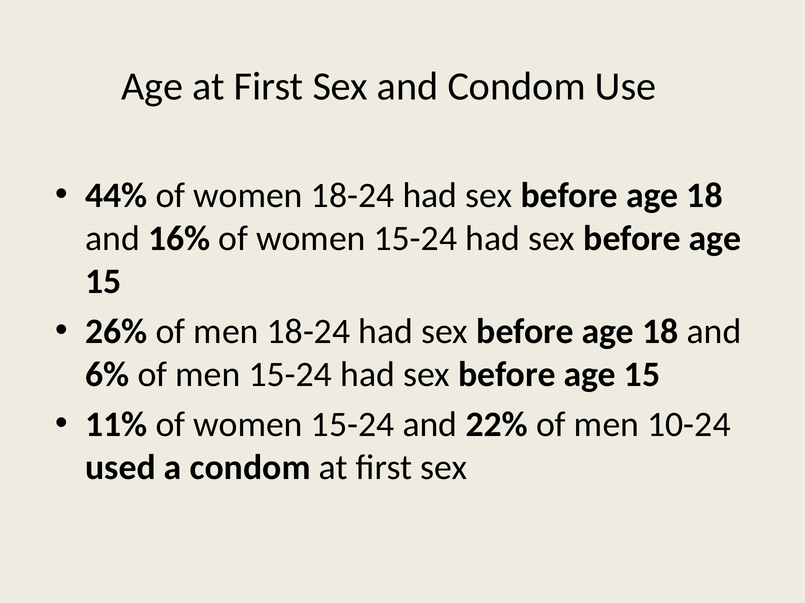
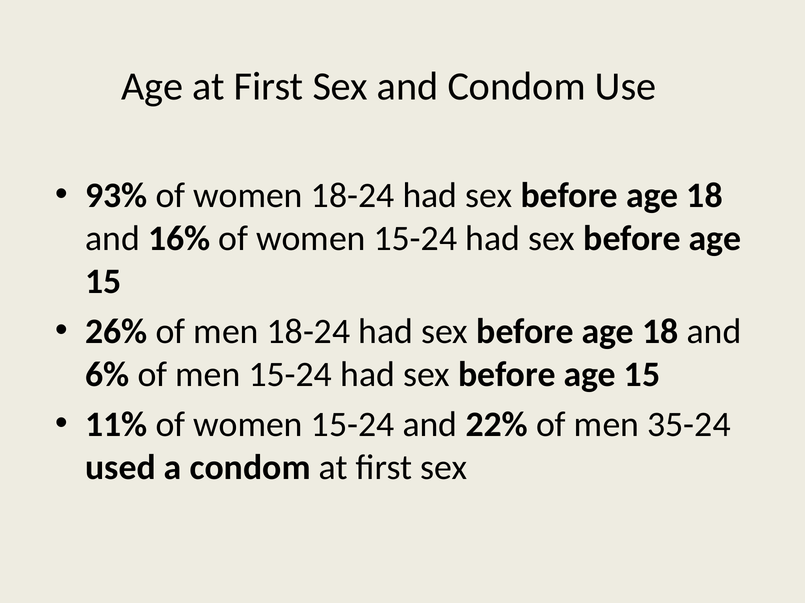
44%: 44% -> 93% (116, 196)
10-24: 10-24 -> 35-24 (689, 425)
